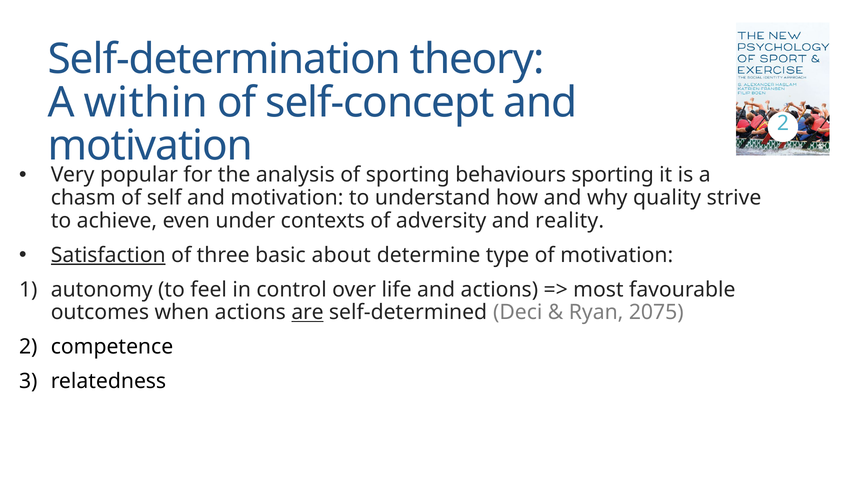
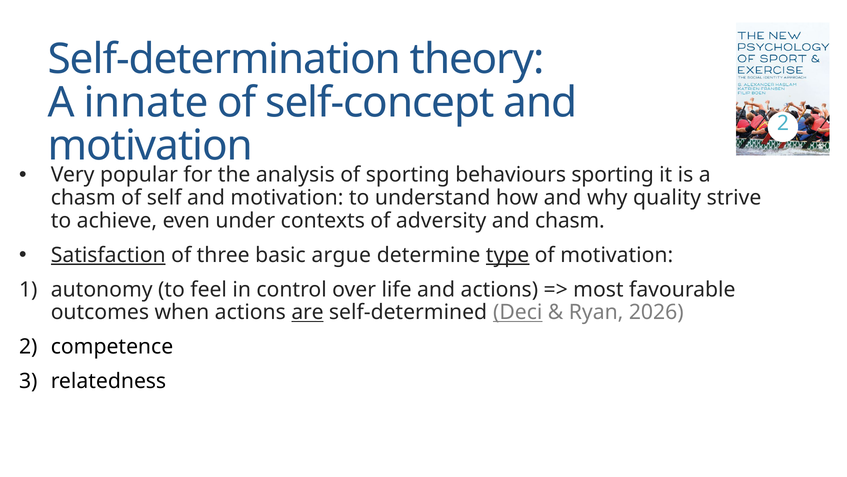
within: within -> innate (146, 102)
and reality: reality -> chasm (570, 221)
about: about -> argue (341, 255)
type underline: none -> present (508, 255)
Deci underline: none -> present (518, 312)
2075: 2075 -> 2026 (656, 312)
